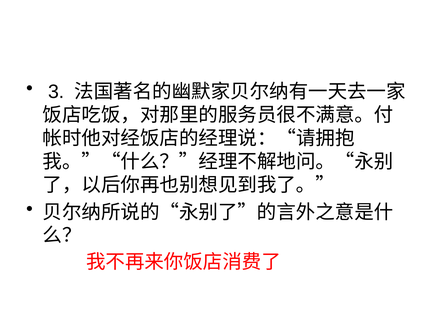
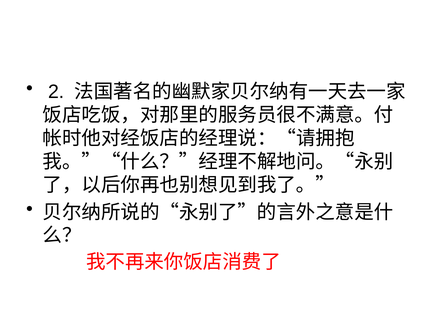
3: 3 -> 2 (56, 92)
